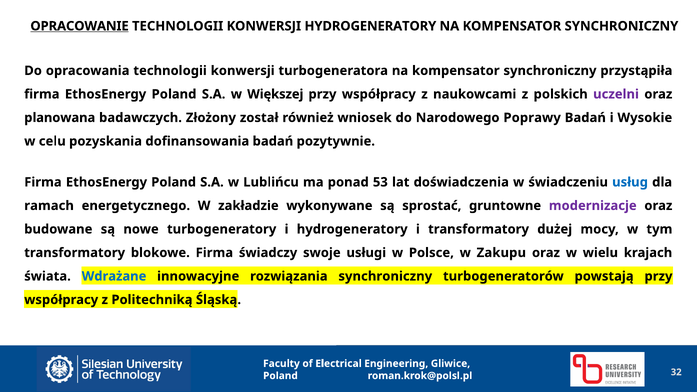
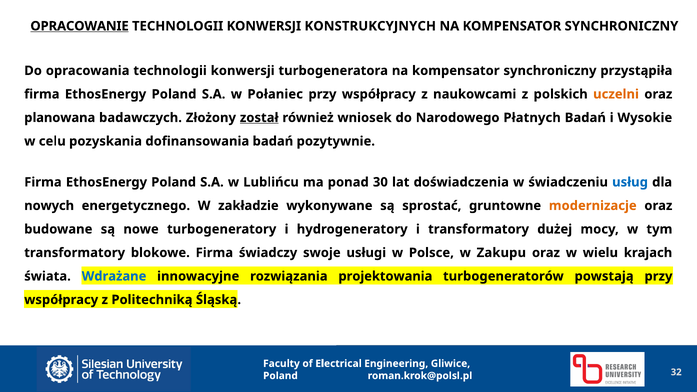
KONWERSJI HYDROGENERATORY: HYDROGENERATORY -> KONSTRUKCYJNYCH (370, 26)
Większej: Większej -> Połaniec (275, 94)
uczelni colour: purple -> orange (616, 94)
został underline: none -> present (259, 118)
Poprawy: Poprawy -> Płatnych (532, 118)
53: 53 -> 30 (380, 182)
ramach: ramach -> nowych (49, 206)
modernizacje colour: purple -> orange (593, 206)
rozwiązania synchroniczny: synchroniczny -> projektowania (385, 276)
